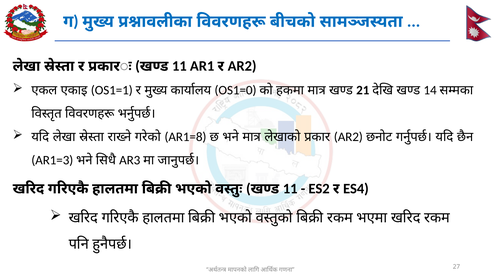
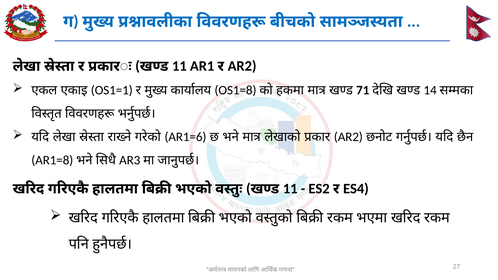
OS1=0: OS1=0 -> OS1=8 (235, 90)
21: 21 -> 71 (363, 90)
AR1=8: AR1=8 -> AR1=6 (185, 137)
AR1=3: AR1=3 -> AR1=8 (52, 160)
